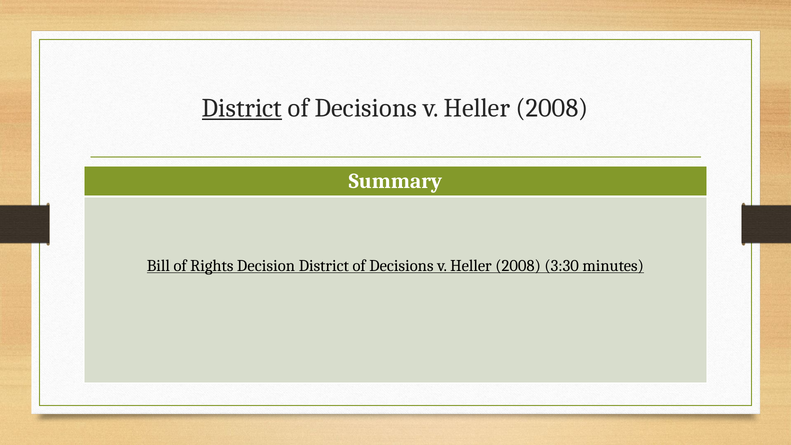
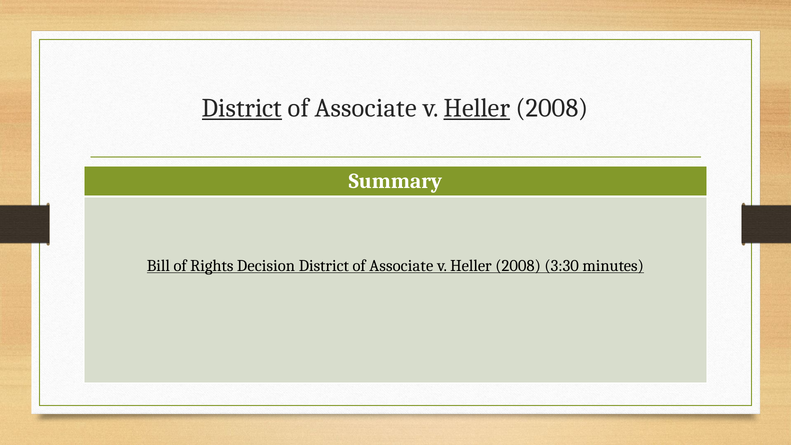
Decisions: Decisions -> Associate (366, 108)
Heller underline: none -> present (477, 108)
Decisions: Decisions -> Associate (401, 266)
